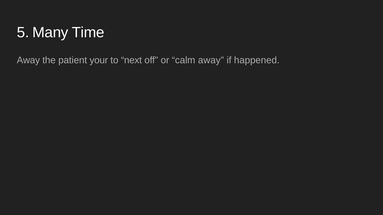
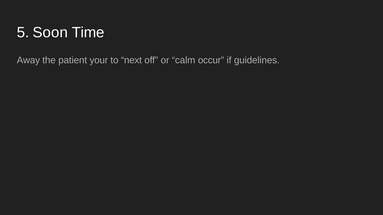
Many: Many -> Soon (50, 32)
calm away: away -> occur (211, 60)
happened: happened -> guidelines (257, 60)
